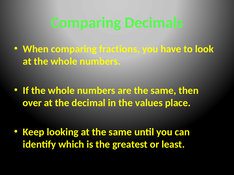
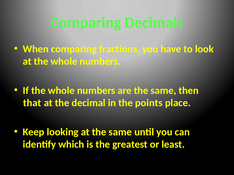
over: over -> that (32, 103)
values: values -> points (149, 103)
